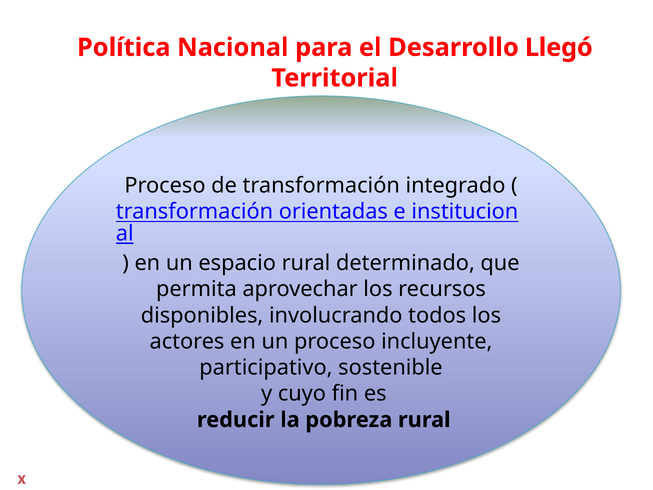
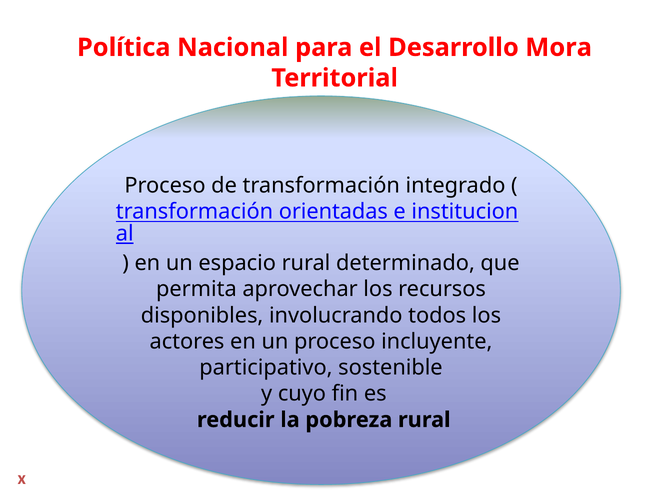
Llegó: Llegó -> Mora (559, 47)
